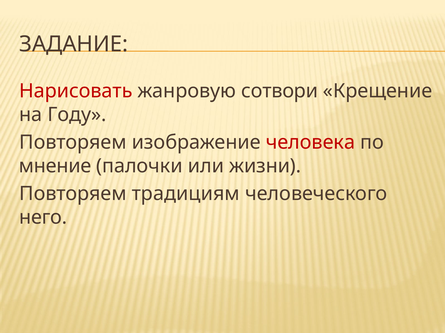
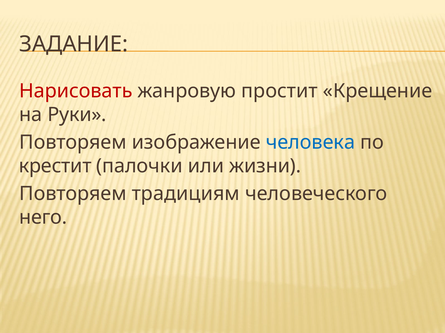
сотвори: сотвори -> простит (279, 91)
Году: Году -> Руки (77, 115)
человека colour: red -> blue (310, 143)
мнение: мнение -> крестит (55, 166)
